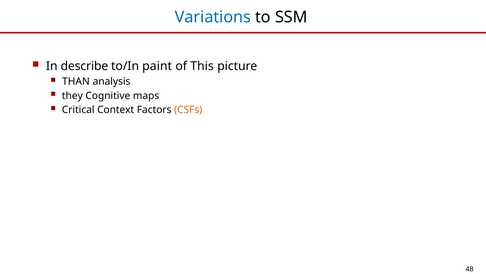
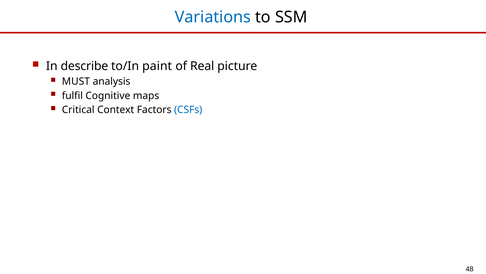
This: This -> Real (202, 66)
THAN: THAN -> MUST (76, 81)
they: they -> fulfil (72, 95)
CSFs colour: orange -> blue (188, 110)
